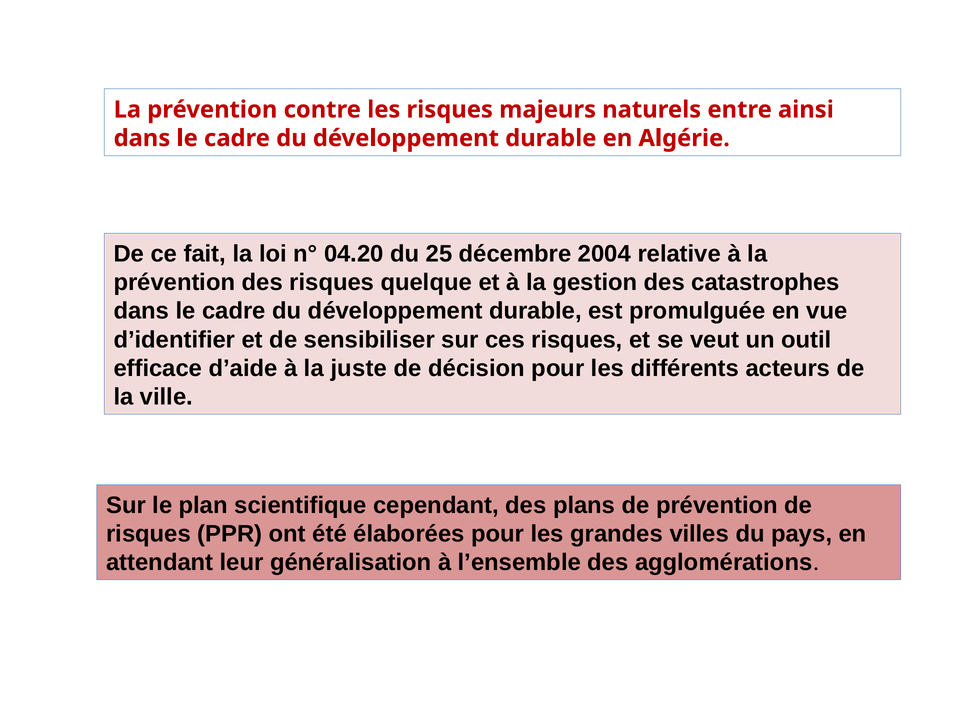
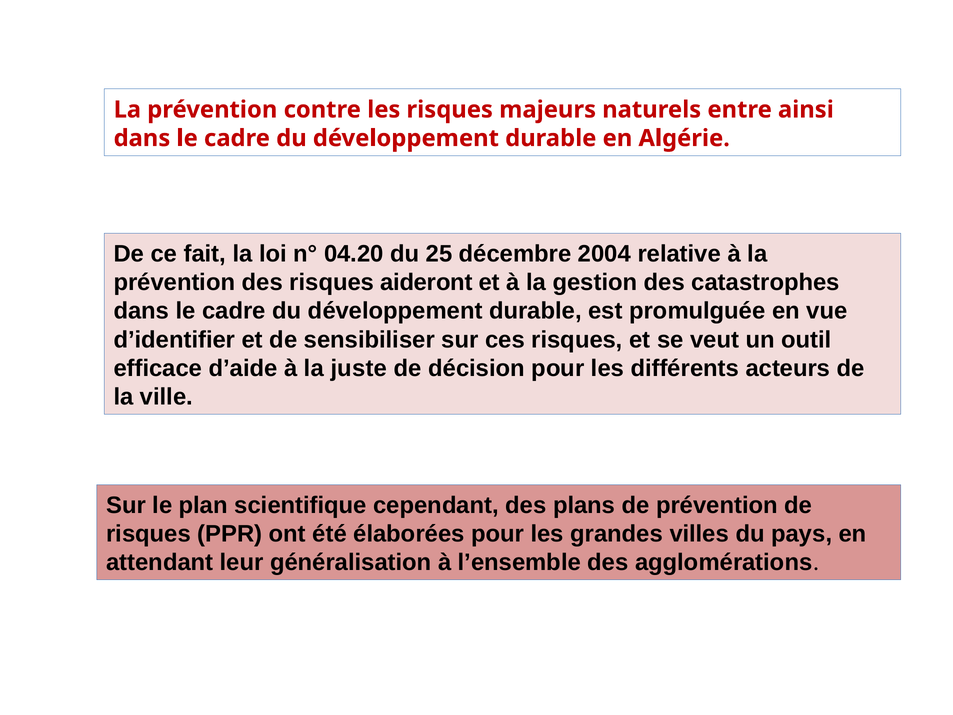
quelque: quelque -> aideront (426, 282)
